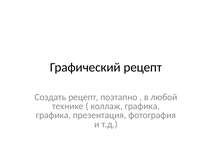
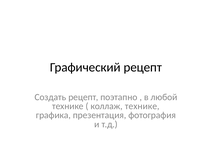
коллаж графика: графика -> технике (142, 106)
